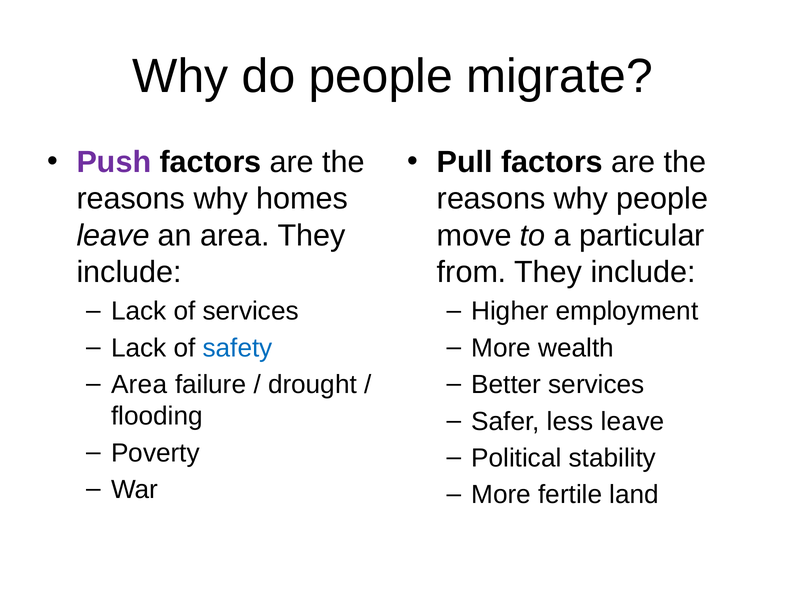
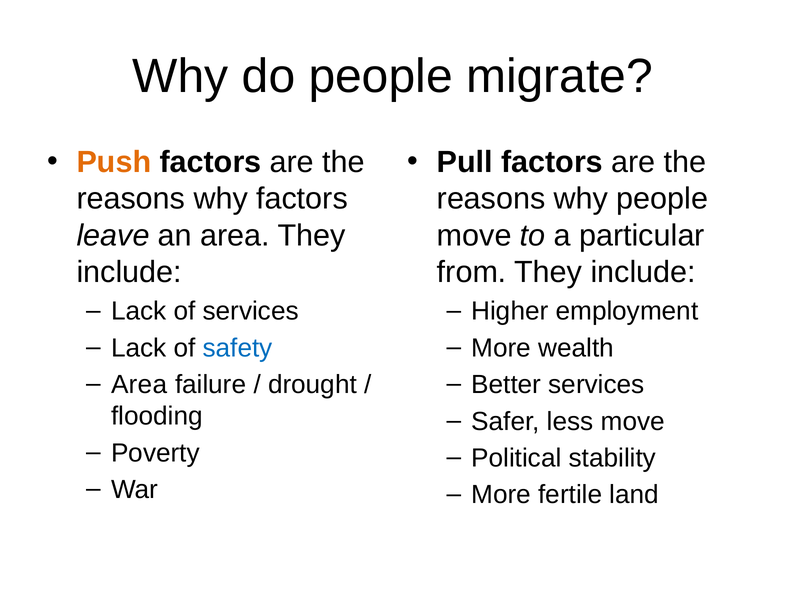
Push colour: purple -> orange (114, 162)
why homes: homes -> factors (302, 199)
less leave: leave -> move (633, 421)
